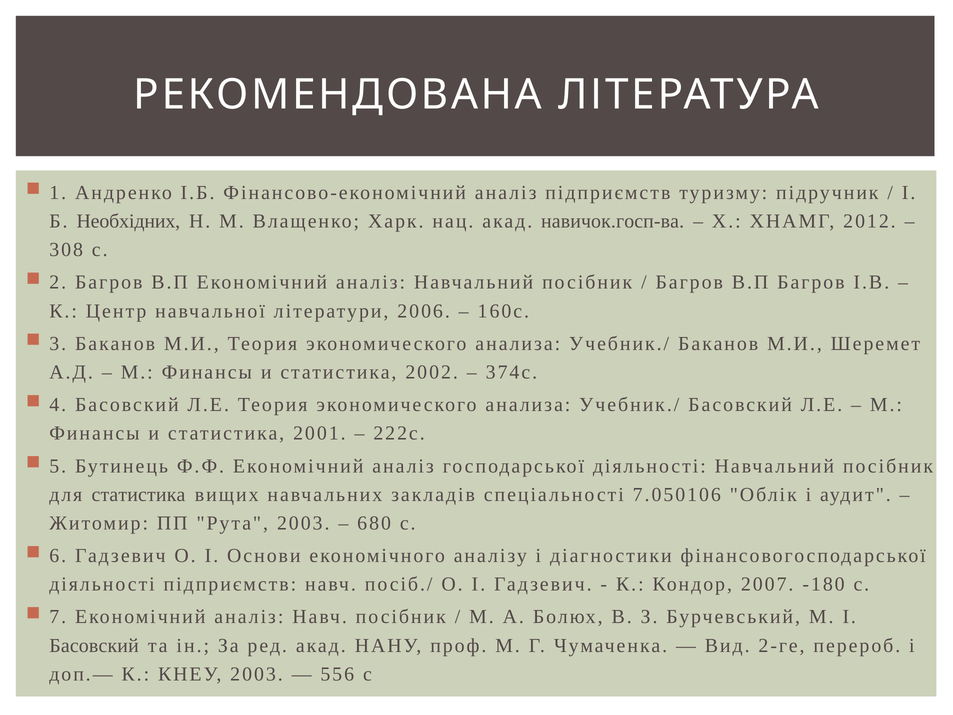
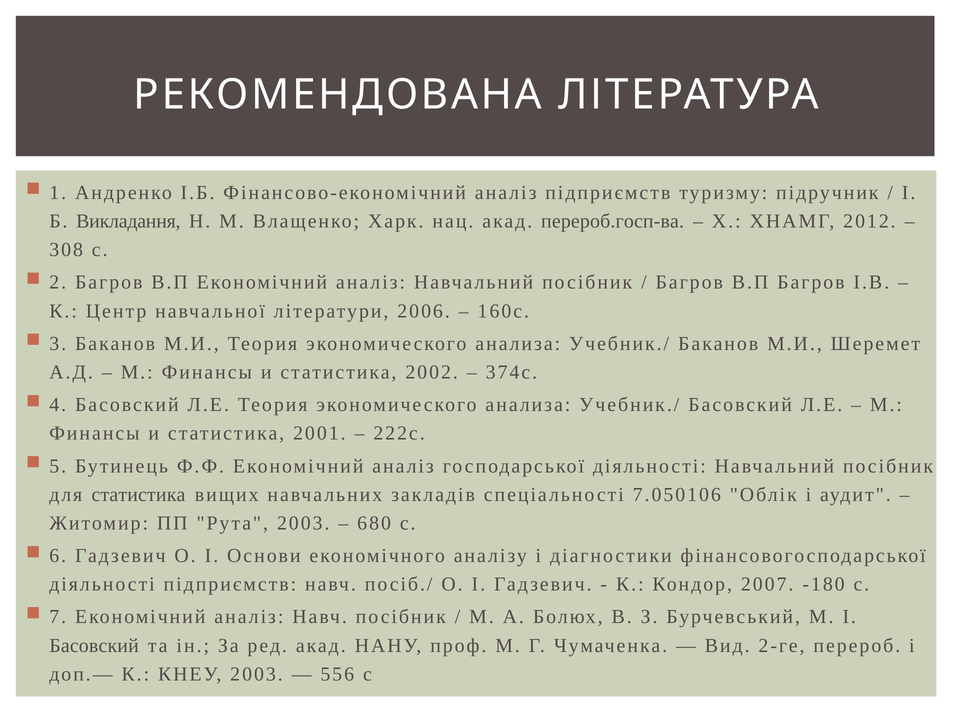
Необхідних: Необхідних -> Викладання (128, 221)
навичок.госп-ва: навичок.госп-ва -> перероб.госп-ва (613, 221)
